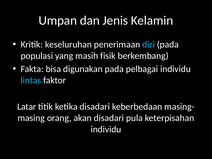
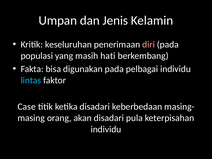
diri colour: light blue -> pink (149, 44)
fisik: fisik -> hati (108, 56)
Latar: Latar -> Case (27, 107)
